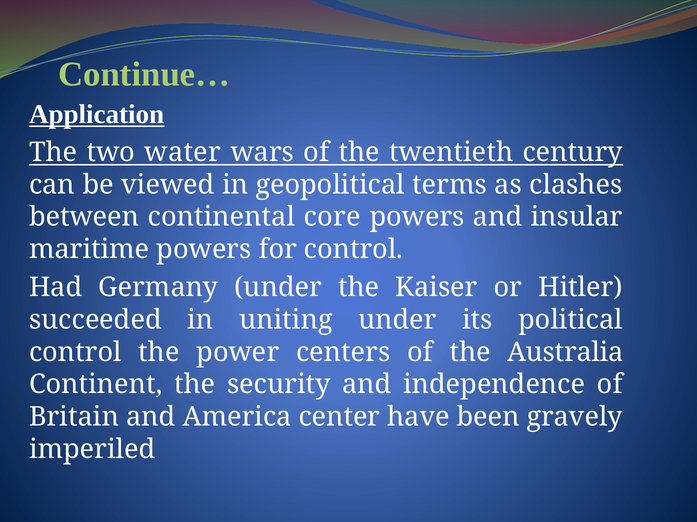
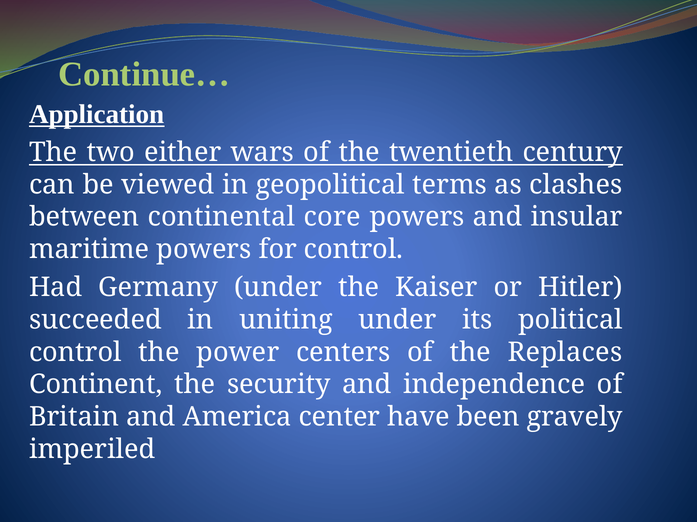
water: water -> either (183, 152)
Australia: Australia -> Replaces (565, 353)
